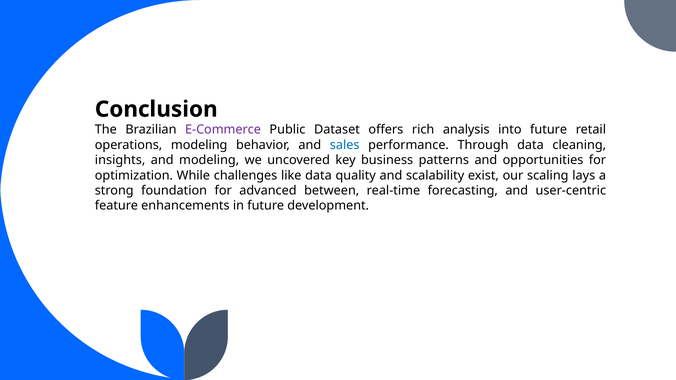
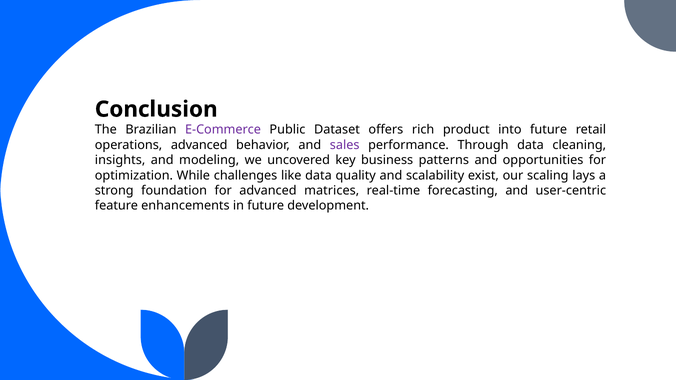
analysis: analysis -> product (466, 130)
operations modeling: modeling -> advanced (199, 145)
sales colour: blue -> purple (345, 145)
between: between -> matrices (332, 191)
